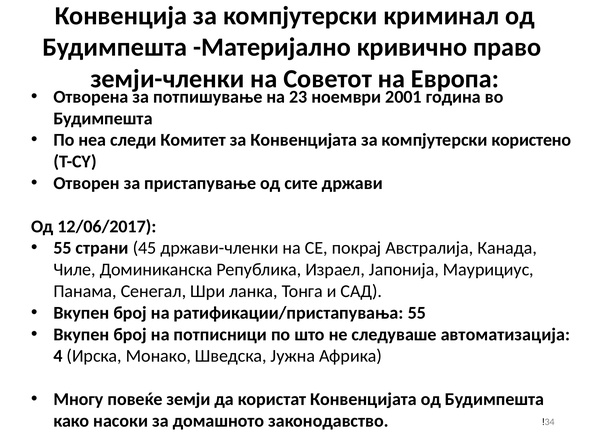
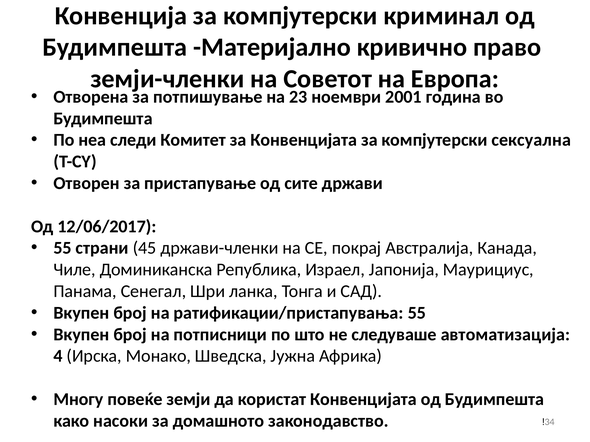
користено: користено -> сексуална (531, 140)
